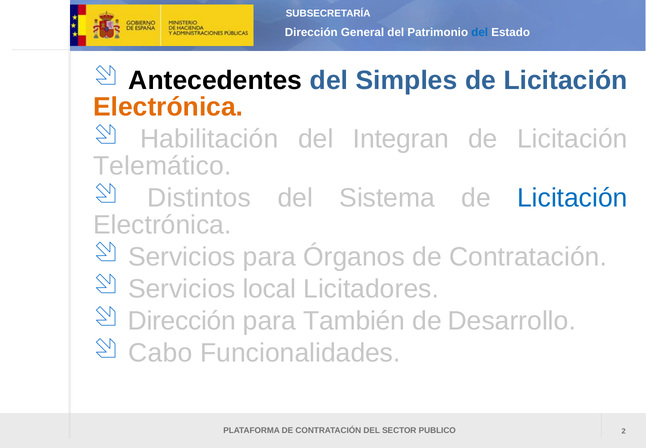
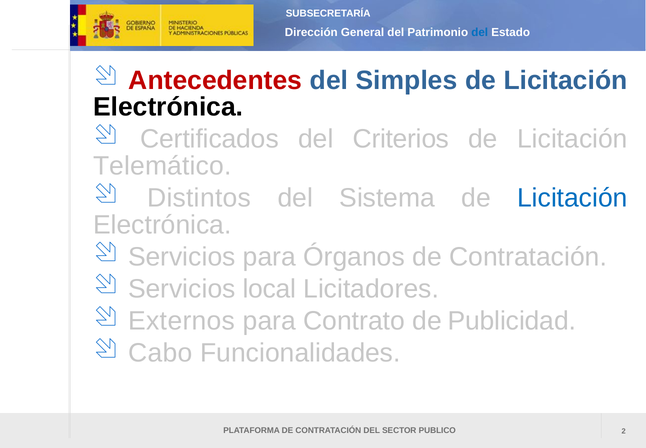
Antecedentes colour: black -> red (215, 80)
Electrónica colour: orange -> black (168, 107)
Habilitación: Habilitación -> Certificados (209, 139)
Integran: Integran -> Criterios (401, 139)
Dirección: Dirección -> Externos (182, 320)
También: También -> Contrato (354, 320)
Desarrollo: Desarrollo -> Publicidad (512, 320)
